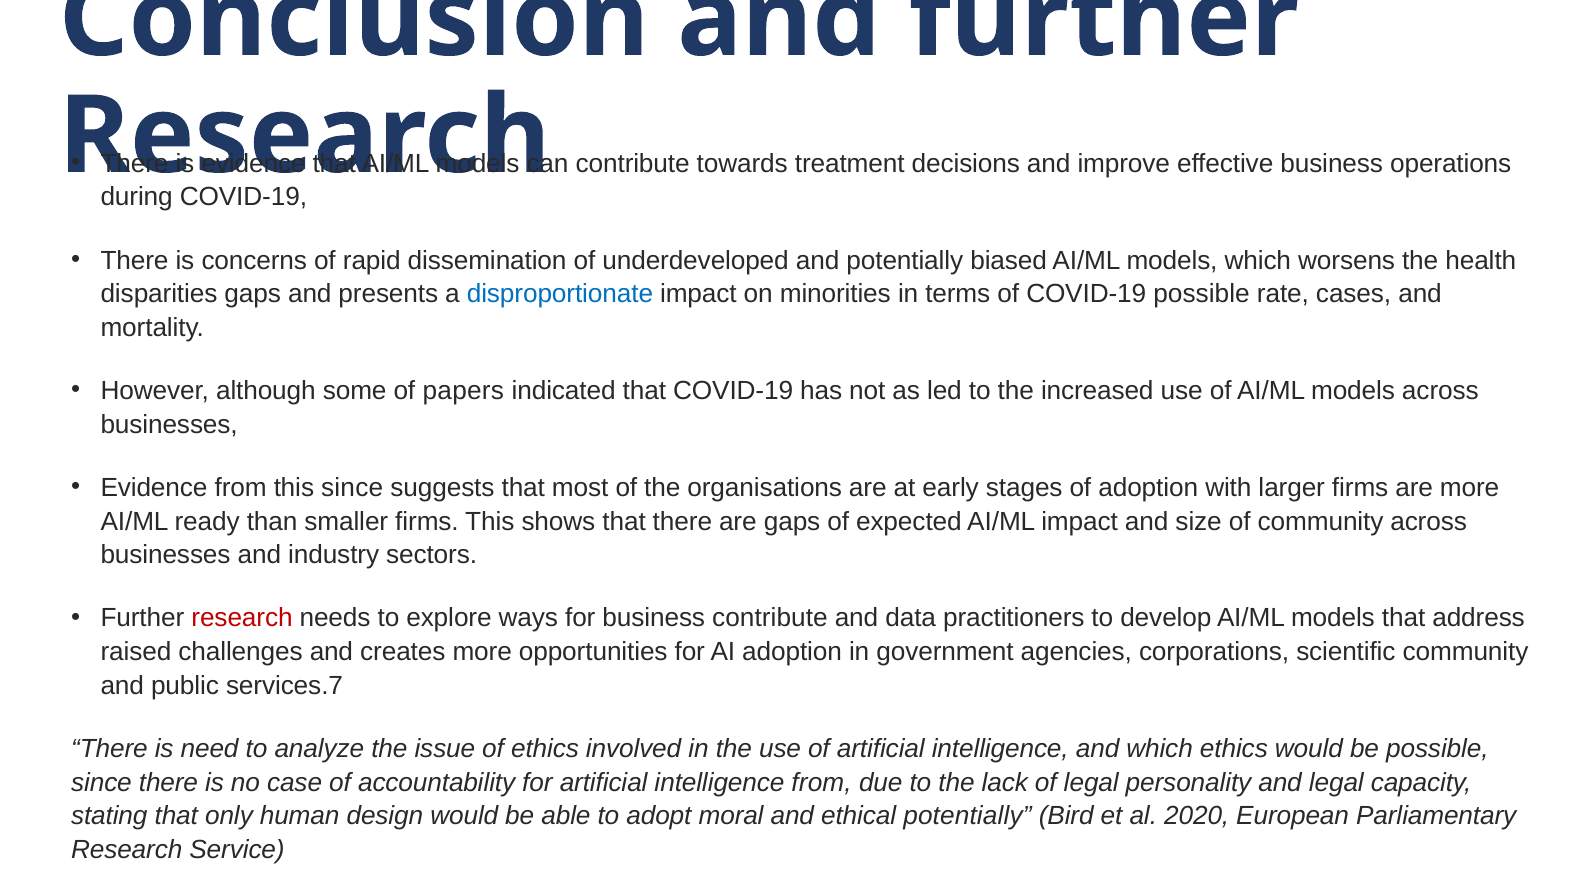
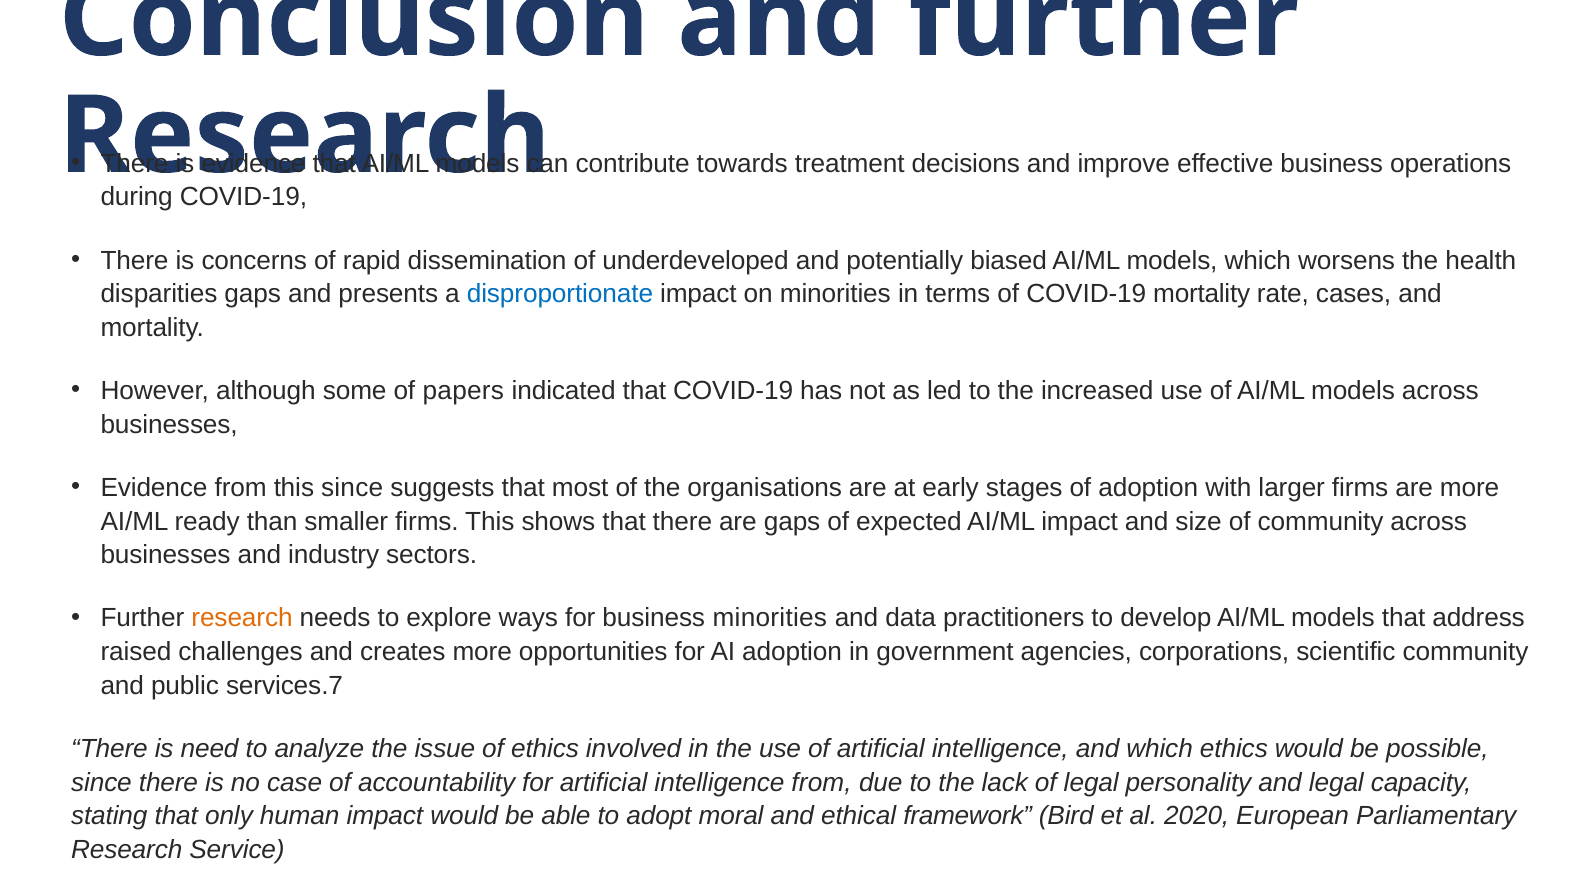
COVID-19 possible: possible -> mortality (1202, 294)
research colour: red -> orange (242, 618)
business contribute: contribute -> minorities (770, 618)
human design: design -> impact (385, 816)
ethical potentially: potentially -> framework (968, 816)
